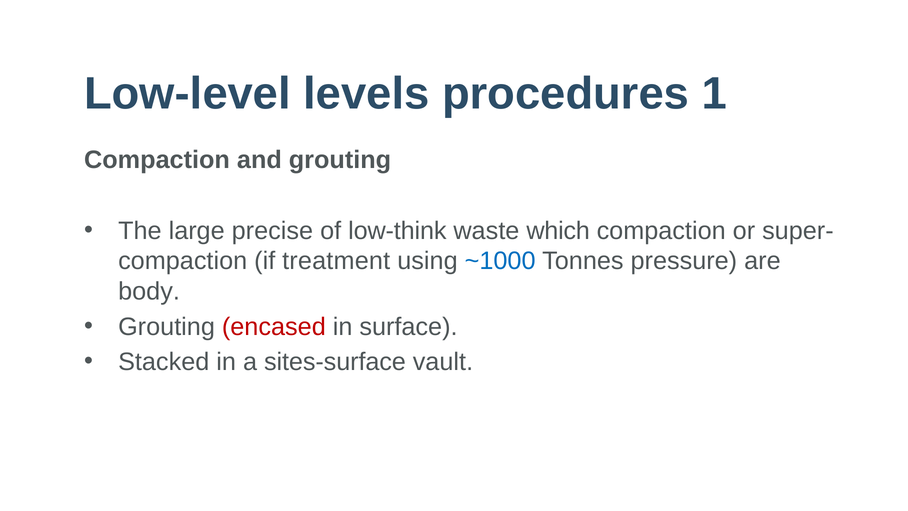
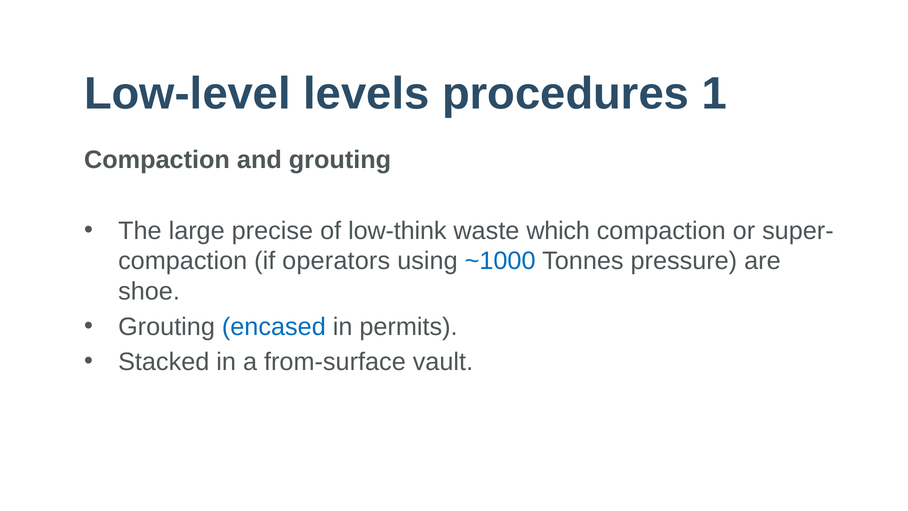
treatment: treatment -> operators (336, 261)
body: body -> shoe (149, 291)
encased colour: red -> blue (274, 327)
surface: surface -> permits (408, 327)
sites-surface: sites-surface -> from-surface (335, 362)
